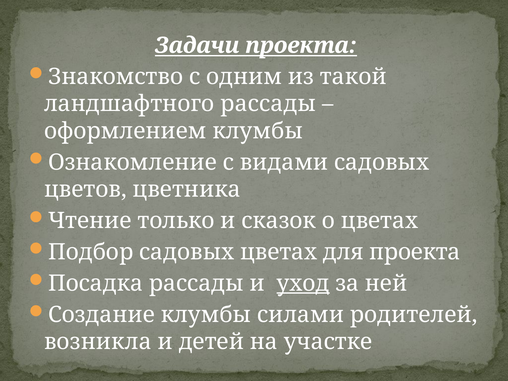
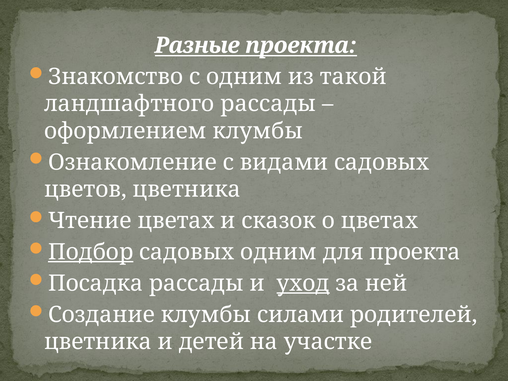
Задачи: Задачи -> Разные (197, 45)
Чтение только: только -> цветах (176, 221)
Подбор underline: none -> present (91, 252)
садовых цветах: цветах -> одним (279, 252)
возникла: возникла -> цветника (98, 342)
